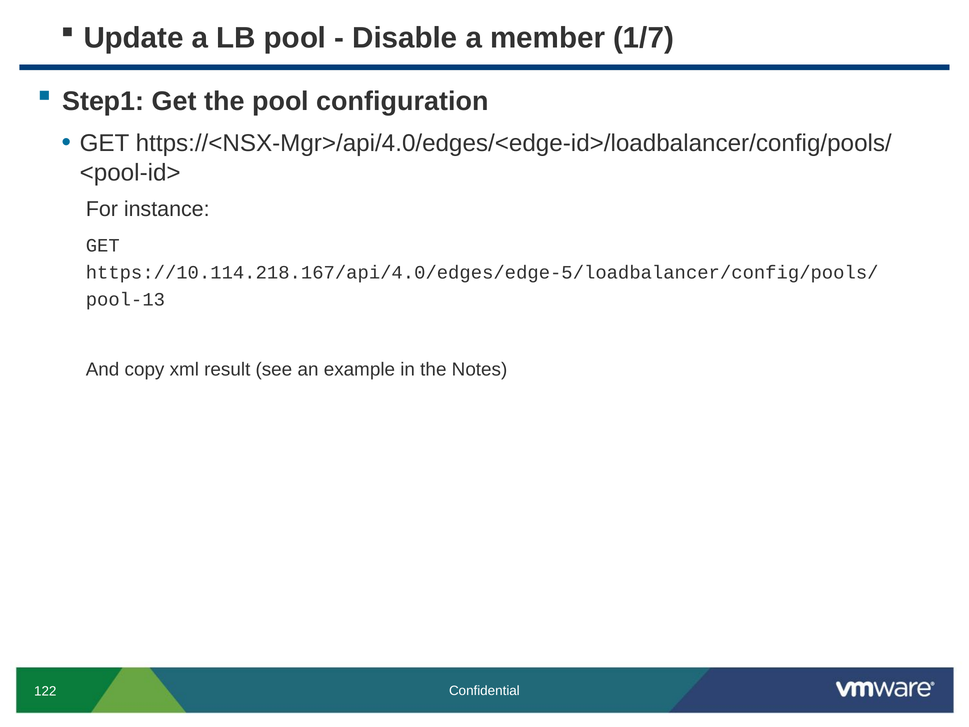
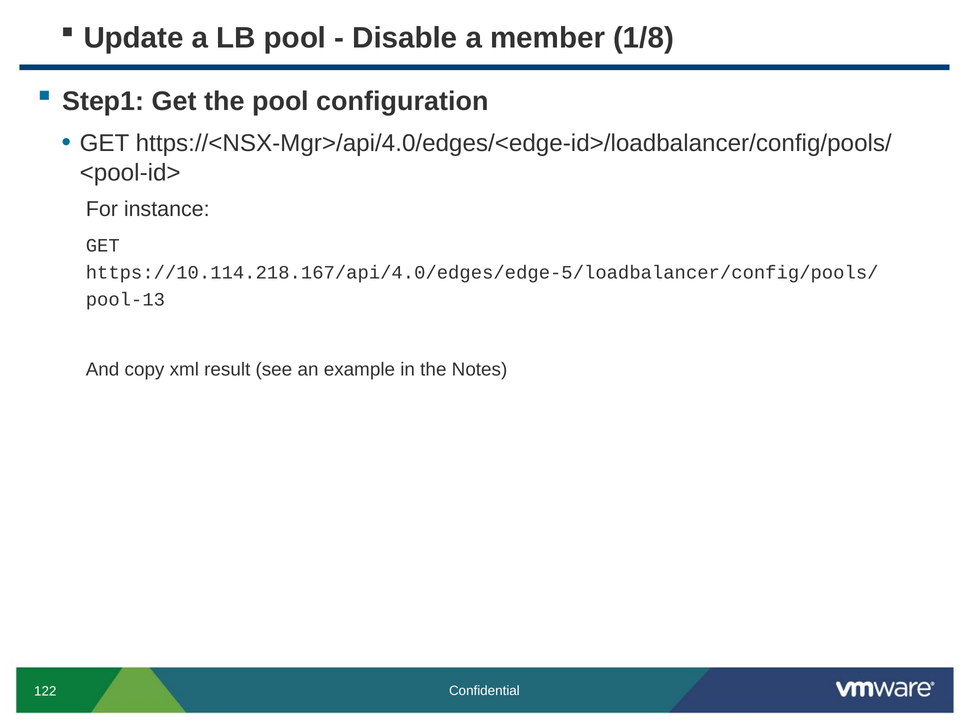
1/7: 1/7 -> 1/8 (644, 38)
